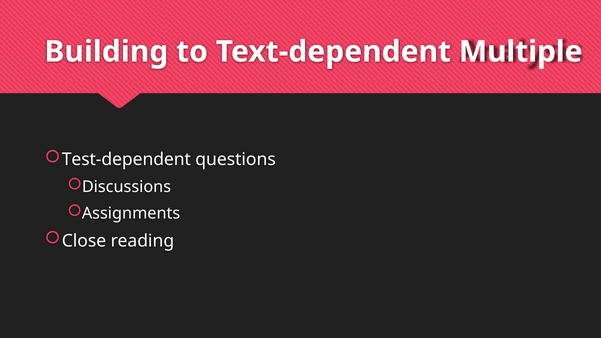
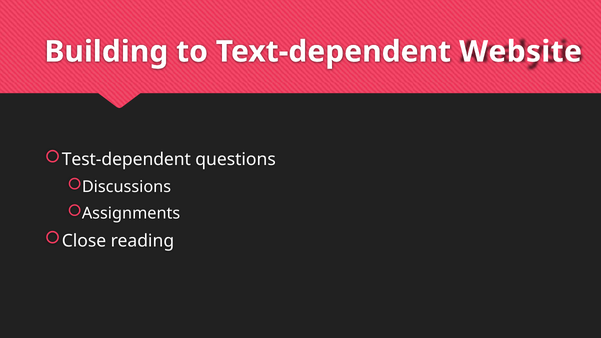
Multiple: Multiple -> Website (520, 52)
